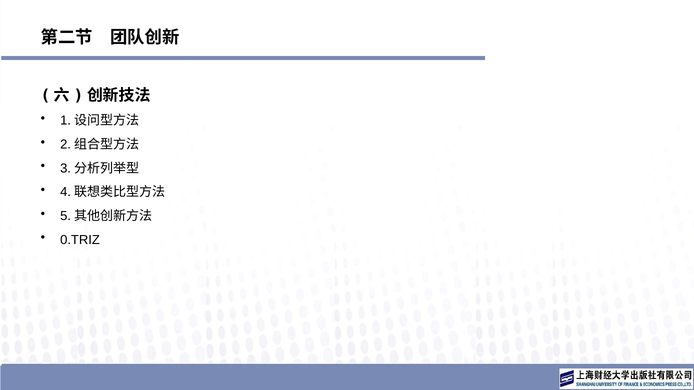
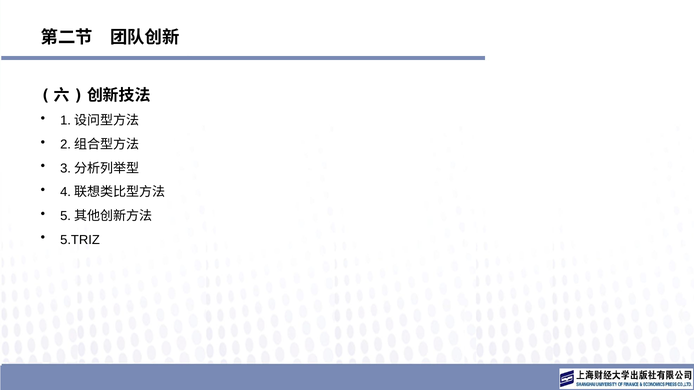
0.TRIZ: 0.TRIZ -> 5.TRIZ (80, 240)
